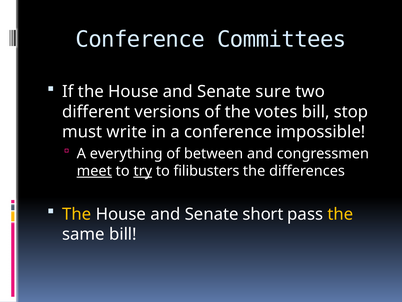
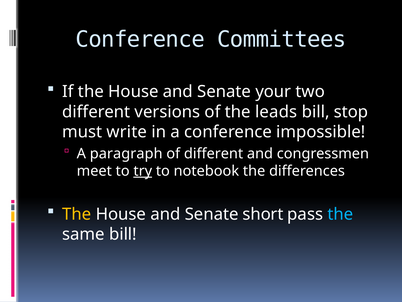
sure: sure -> your (273, 92)
votes: votes -> leads (276, 112)
everything: everything -> paragraph (126, 153)
of between: between -> different (214, 153)
meet underline: present -> none (94, 171)
filibusters: filibusters -> notebook (206, 171)
the colour: yellow -> light blue (340, 214)
